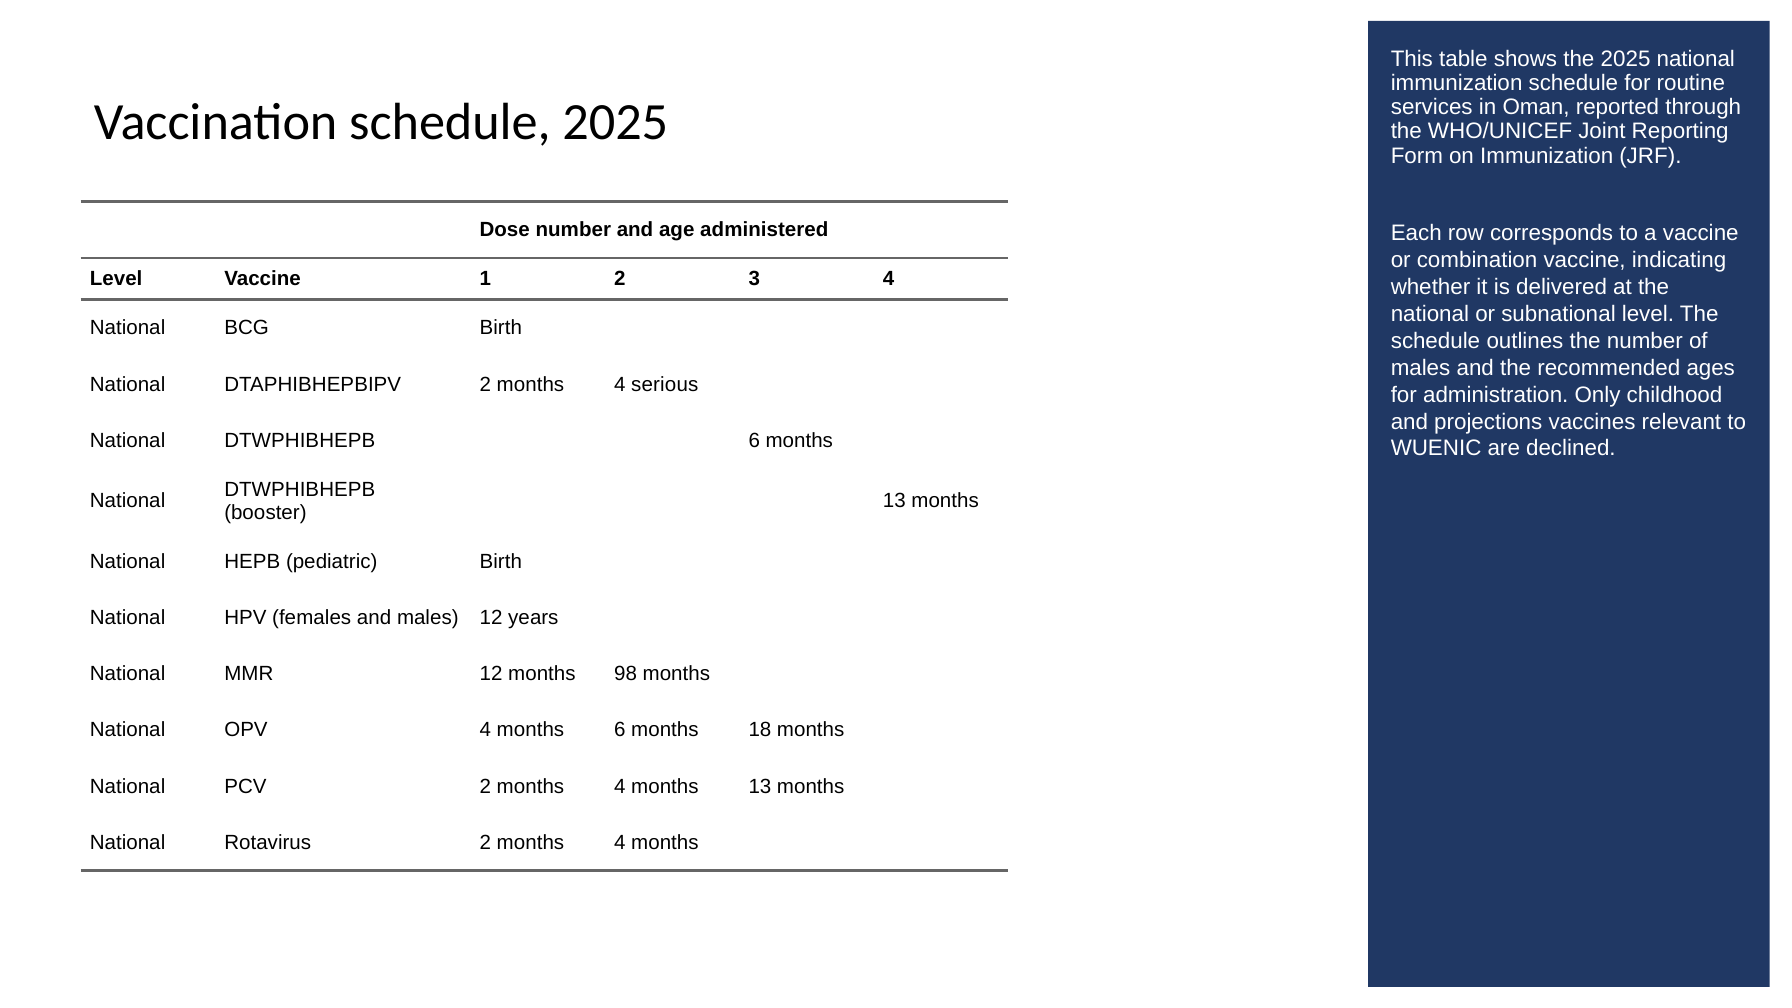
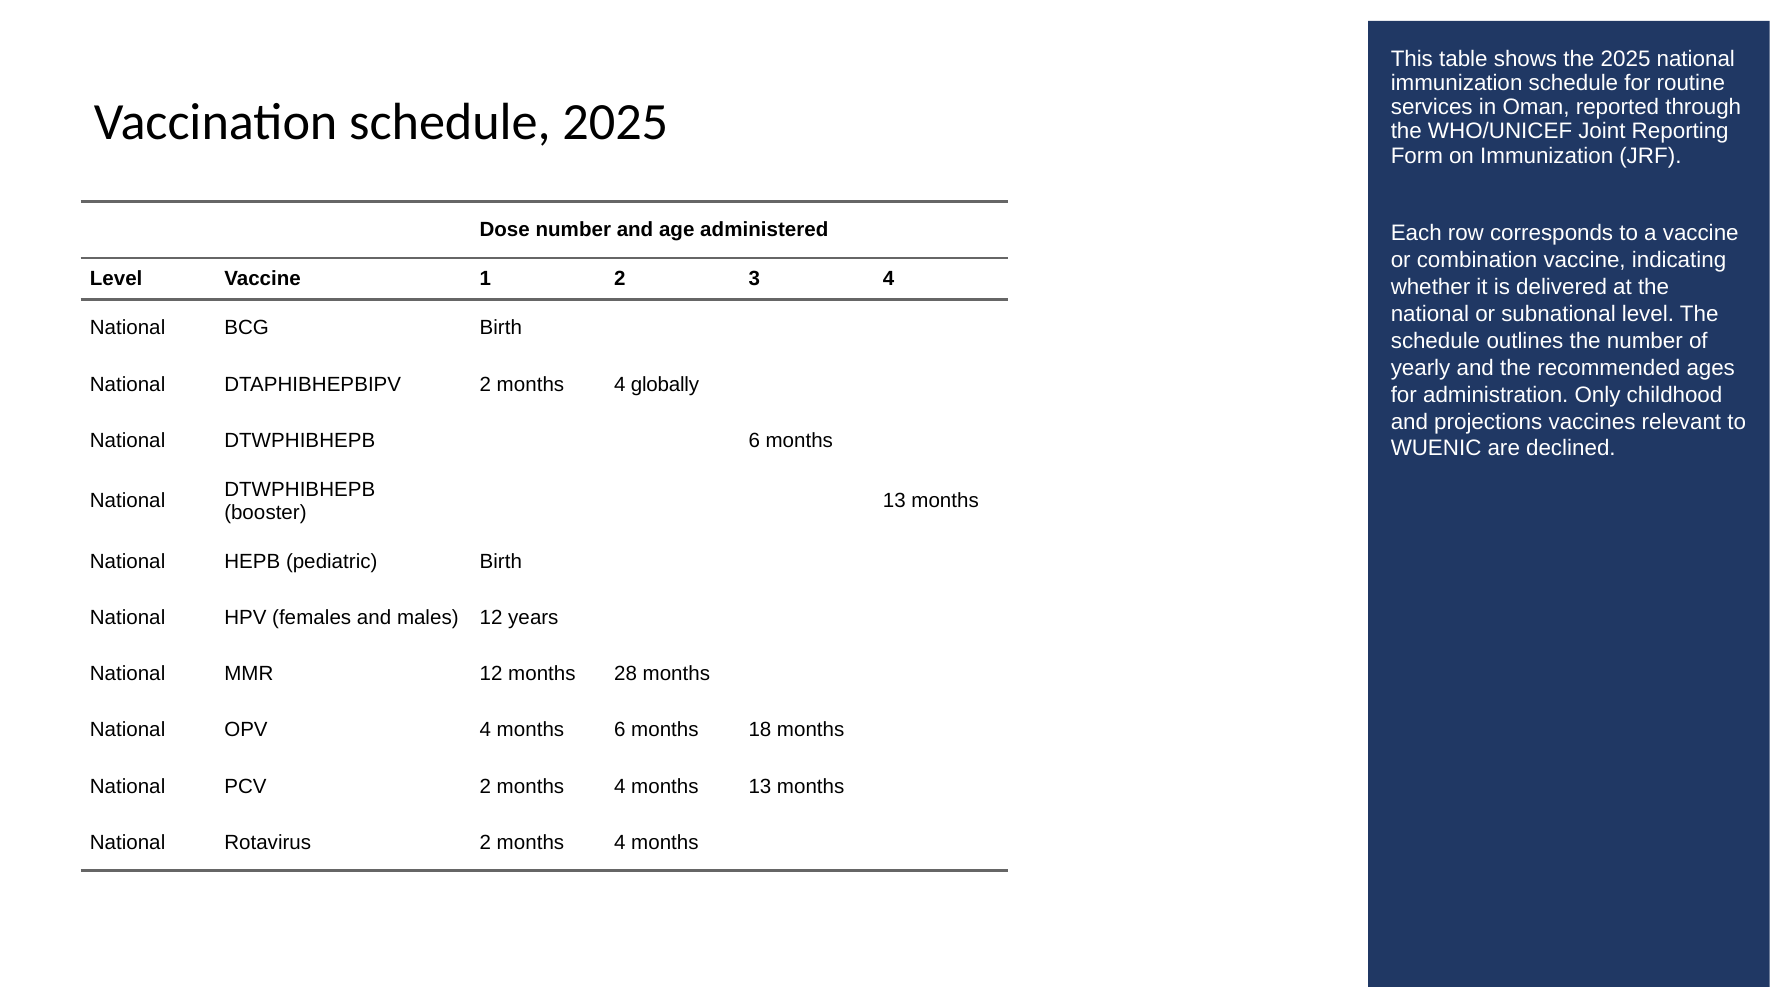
males: males -> yearly (1421, 368)
serious: serious -> globally (665, 384)
98: 98 -> 28 (626, 674)
